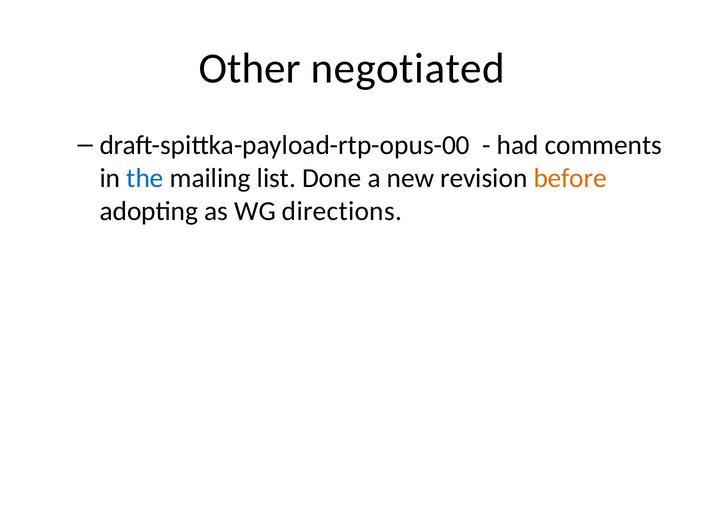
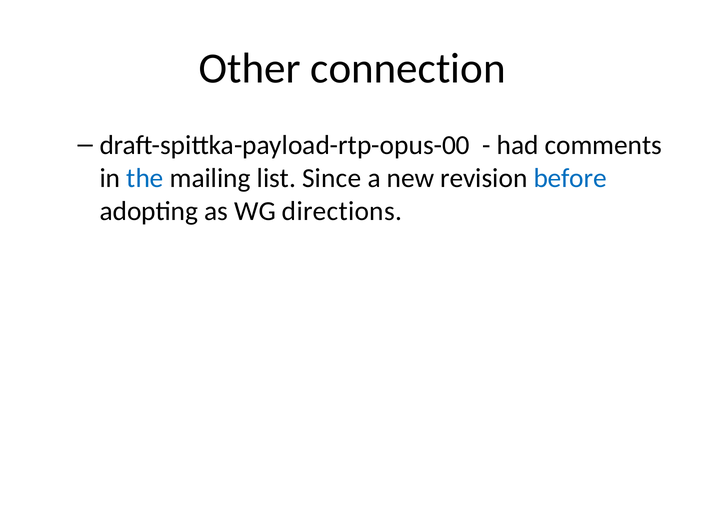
negotiated: negotiated -> connection (408, 68)
Done: Done -> Since (332, 178)
before colour: orange -> blue (570, 178)
